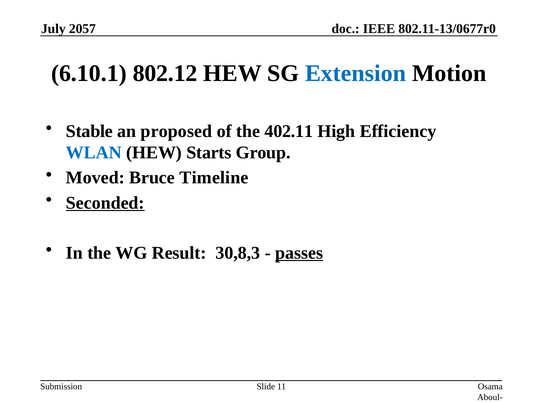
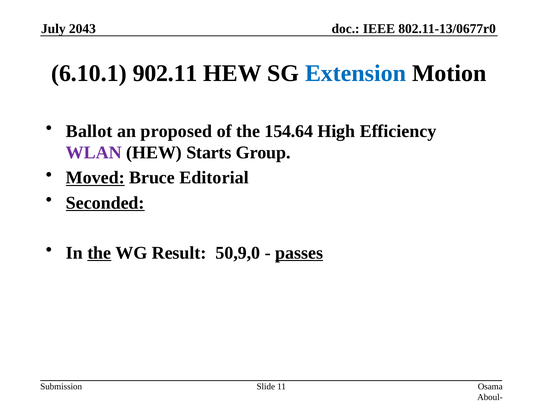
2057: 2057 -> 2043 (82, 29)
802.12: 802.12 -> 902.11 (165, 73)
Stable: Stable -> Ballot (89, 131)
402.11: 402.11 -> 154.64 (289, 131)
WLAN colour: blue -> purple (94, 153)
Moved underline: none -> present (95, 178)
Timeline: Timeline -> Editorial (214, 178)
the underline: none -> present (99, 253)
30,8,3: 30,8,3 -> 50,9,0 (238, 253)
